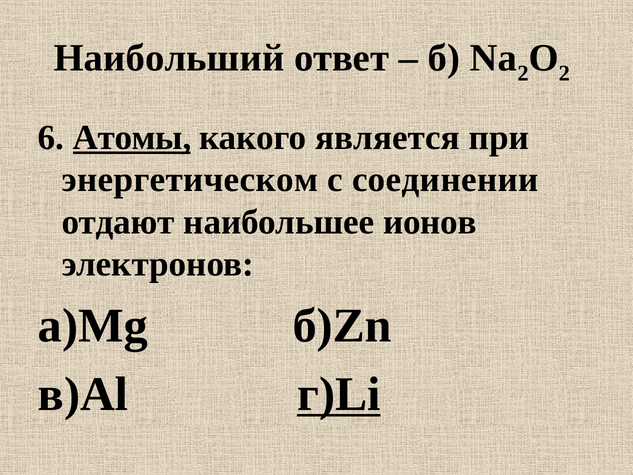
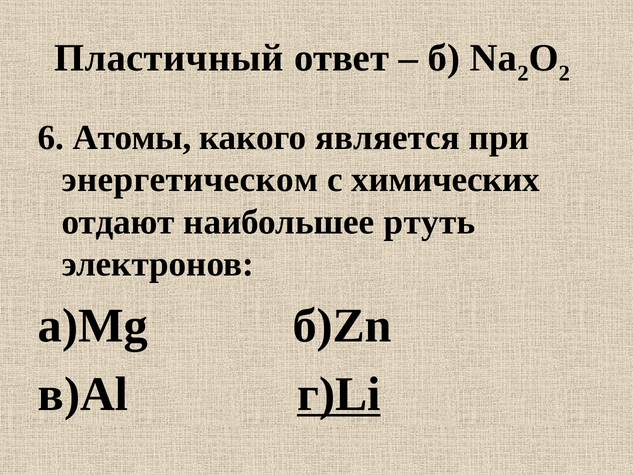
Наибольший: Наибольший -> Пластичный (169, 58)
Атомы underline: present -> none (132, 137)
соединении: соединении -> химических (446, 180)
ионов: ионов -> ртуть (430, 222)
